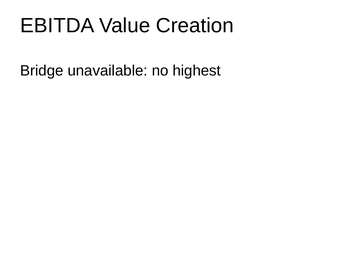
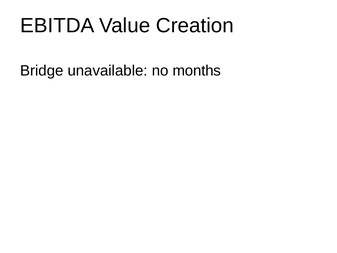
highest: highest -> months (197, 71)
